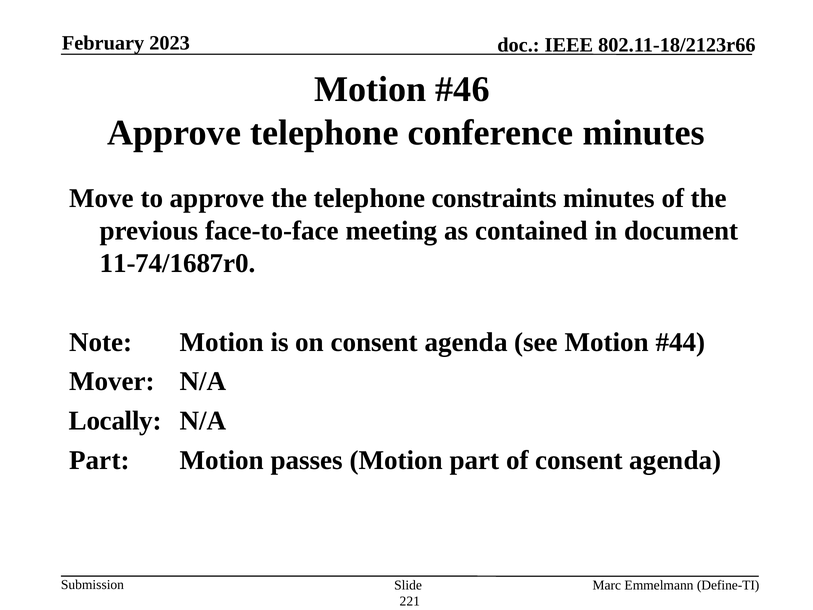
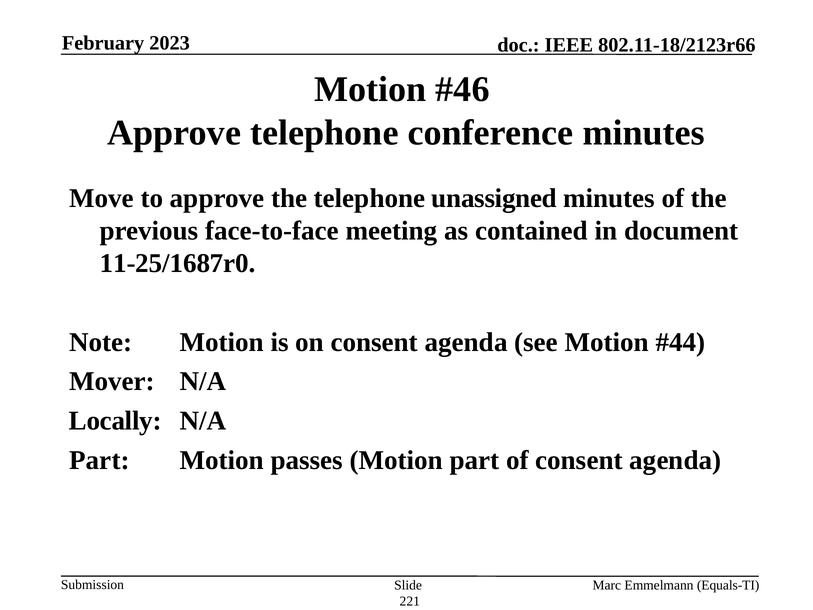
constraints: constraints -> unassigned (494, 198)
11-74/1687r0: 11-74/1687r0 -> 11-25/1687r0 (178, 263)
Define-TI: Define-TI -> Equals-TI (728, 585)
